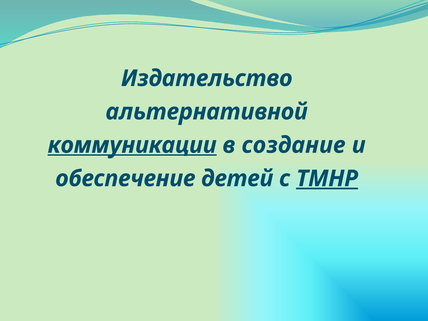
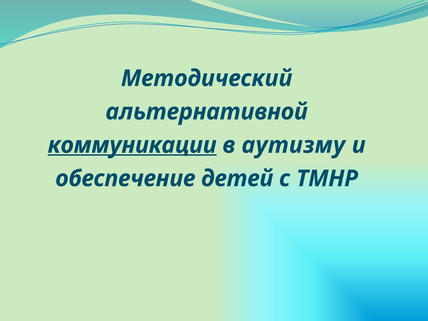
Издательство: Издательство -> Методический (207, 78)
создание: создание -> аутизму (293, 145)
ТМНР underline: present -> none (327, 179)
